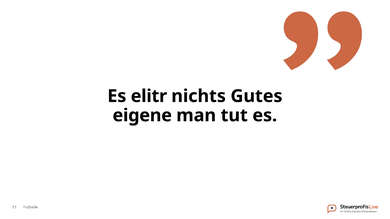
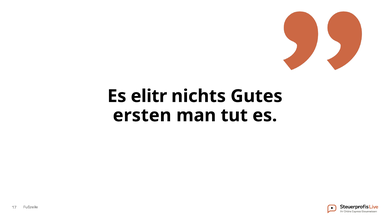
eigene: eigene -> ersten (142, 116)
